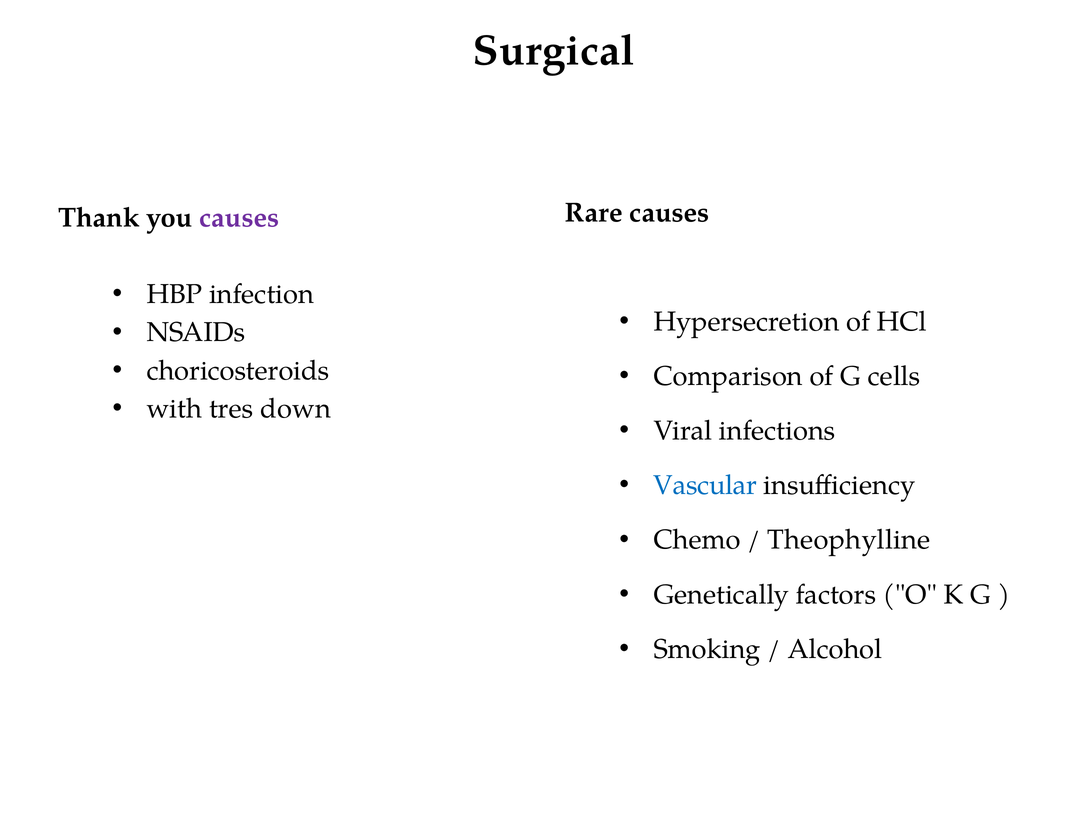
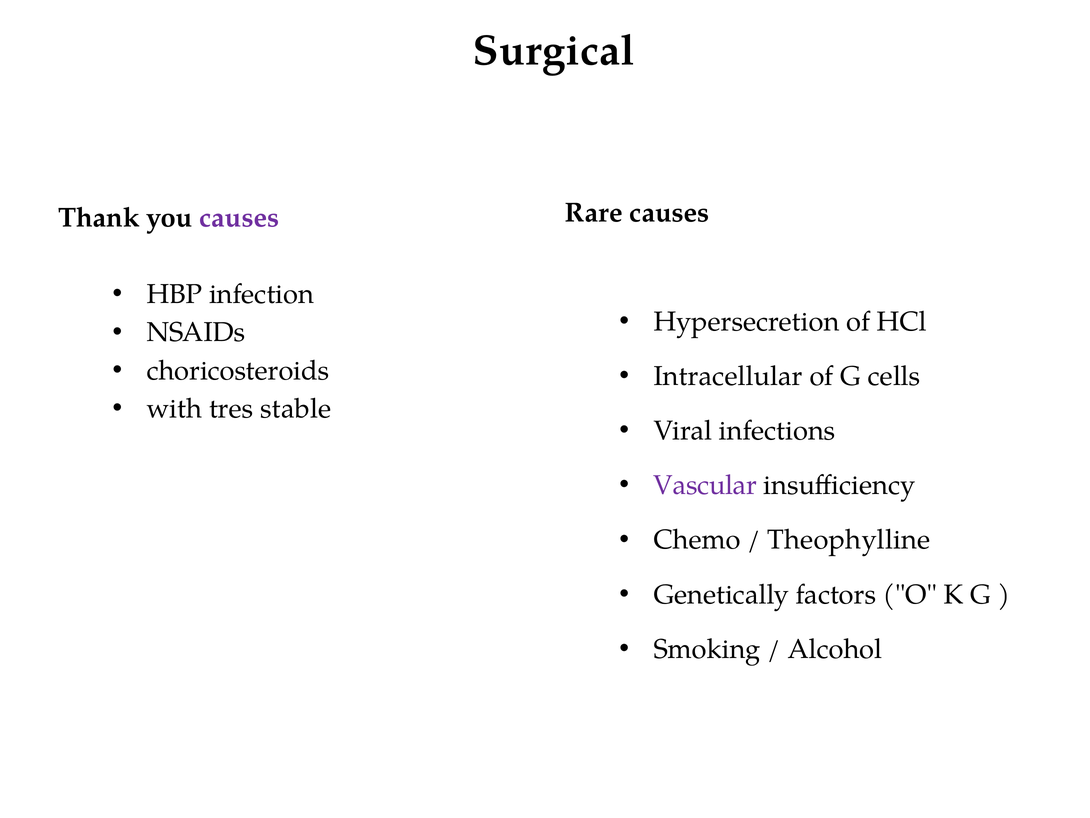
Comparison: Comparison -> Intracellular (728, 376)
down: down -> stable (296, 409)
Vascular colour: blue -> purple (705, 485)
